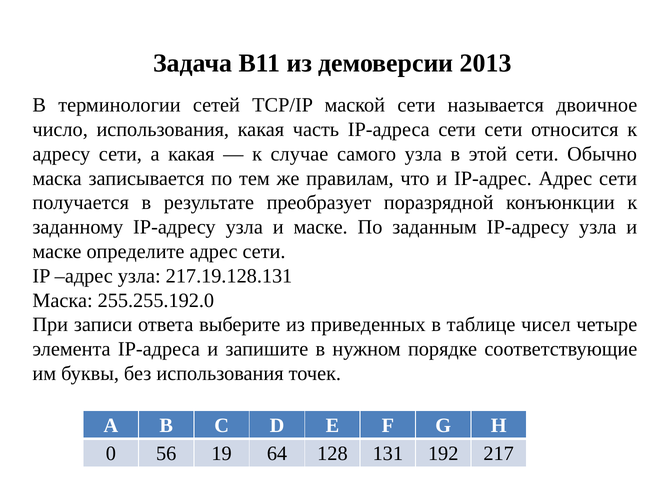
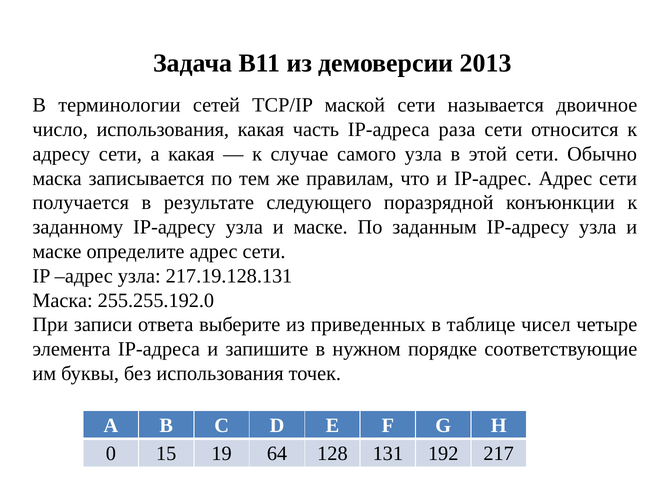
IP-адреса сети: сети -> раза (457, 130)
преобразует: преобразует -> следующего (319, 203)
56: 56 -> 15 (166, 453)
